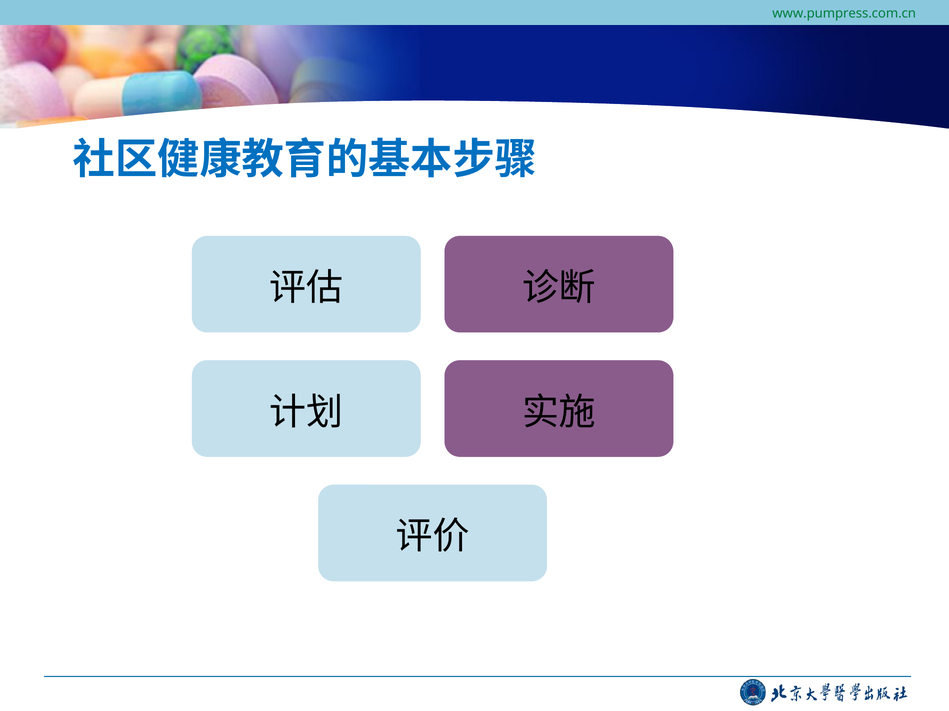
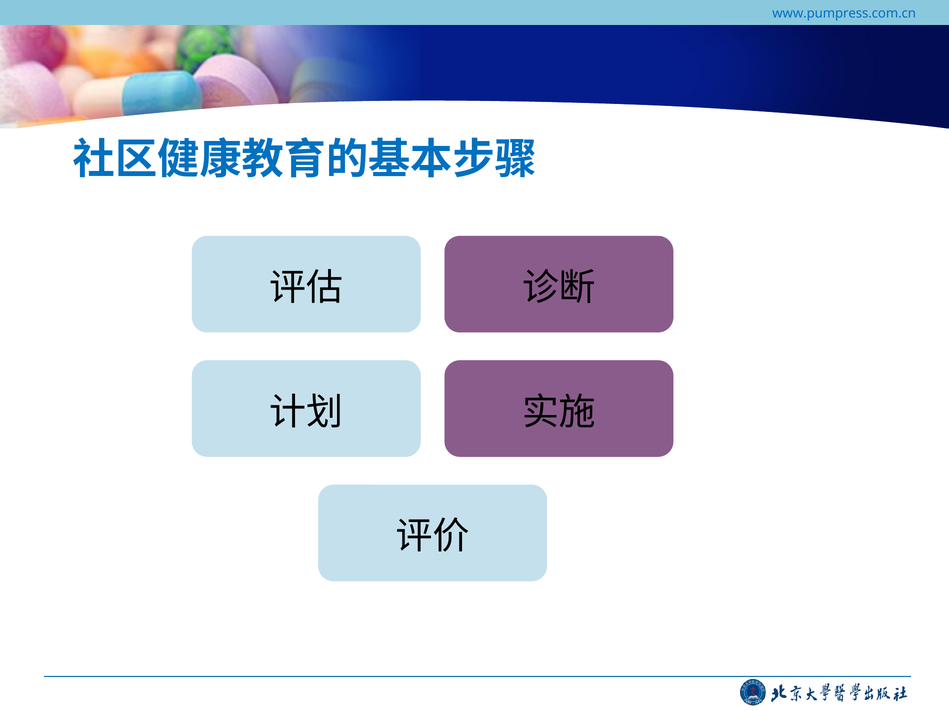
www.pumpress.com.cn colour: green -> blue (844, 14)
